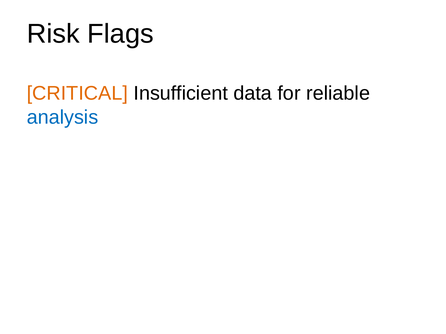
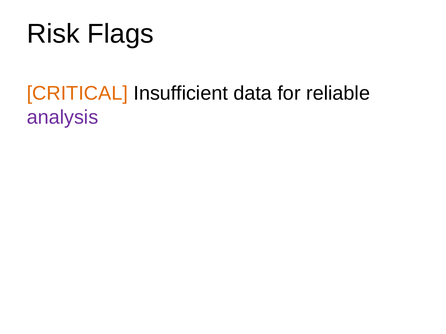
analysis colour: blue -> purple (63, 117)
